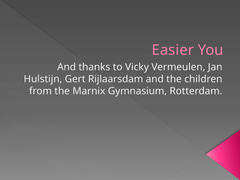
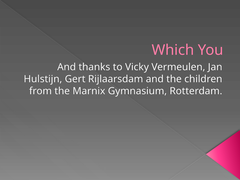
Easier: Easier -> Which (173, 50)
